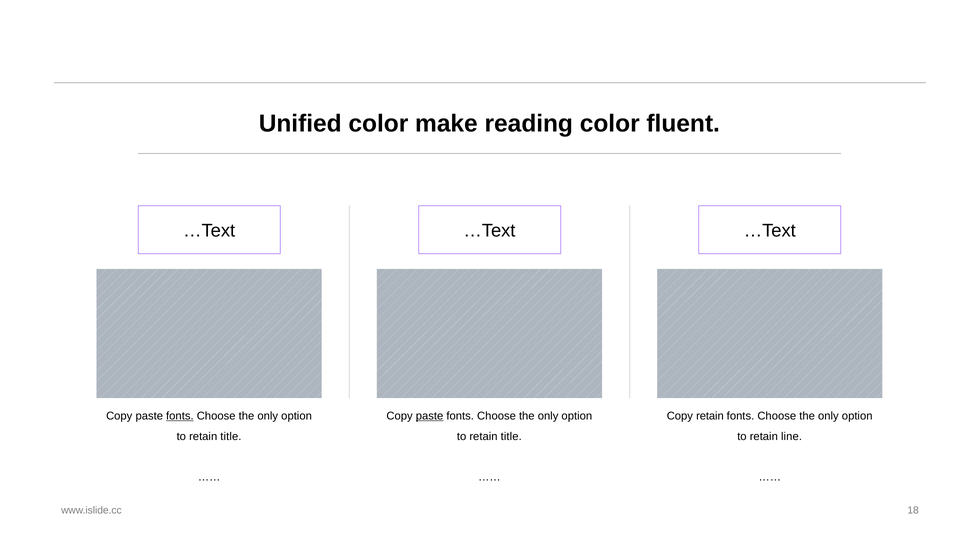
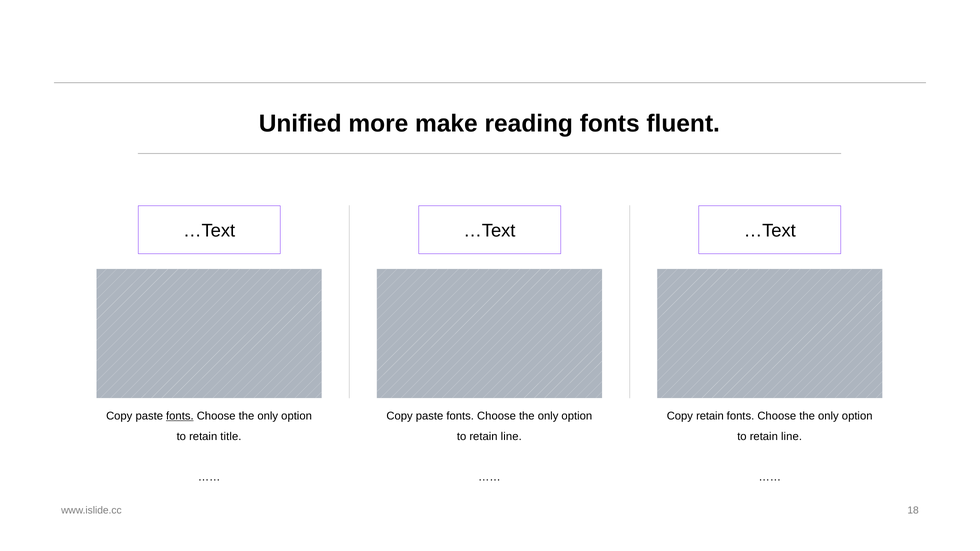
Unified color: color -> more (378, 124)
reading color: color -> fonts (610, 124)
paste underline: present -> none (430, 416)
title: title -> line (511, 437)
